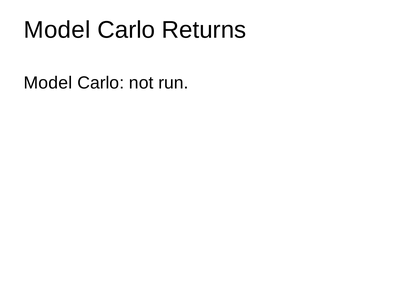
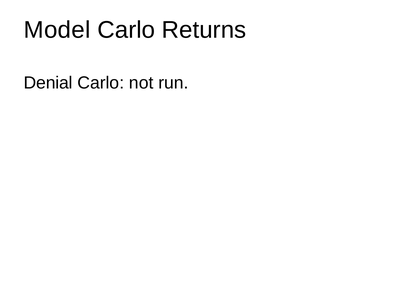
Model: Model -> Denial (48, 83)
